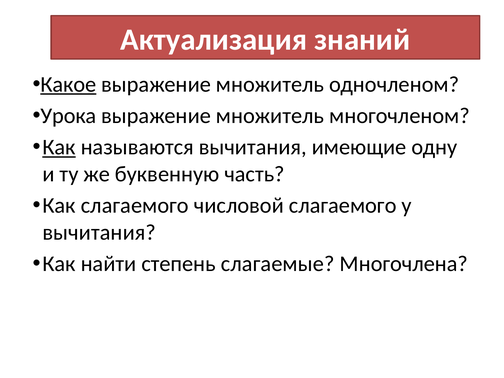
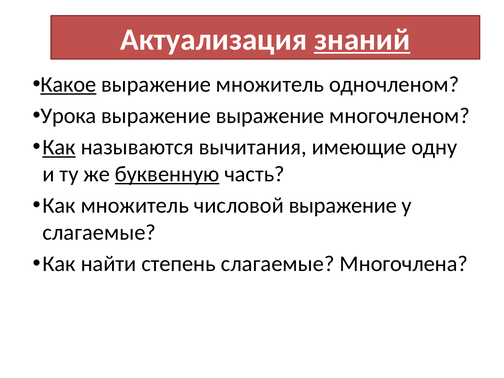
знаний underline: none -> present (362, 40)
множитель: множитель -> выражение (270, 116)
буквенную underline: none -> present (167, 174)
Как слагаемого: слагаемого -> множитель (135, 206)
числовой слагаемого: слагаемого -> выражение (343, 206)
вычитания: вычитания -> слагаемые (99, 232)
